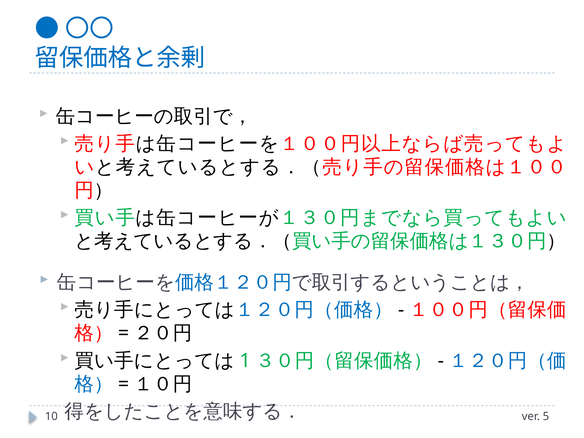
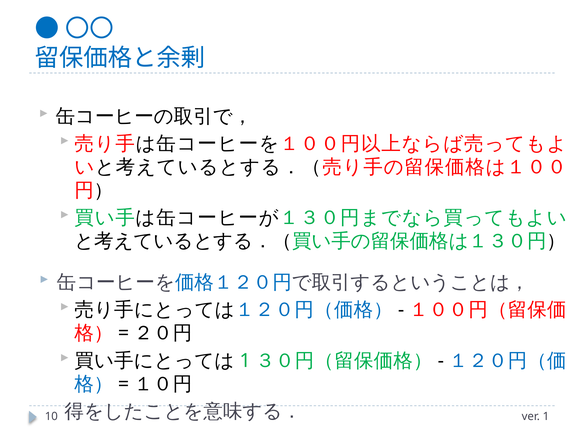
ver 5: 5 -> 1 (546, 416)
